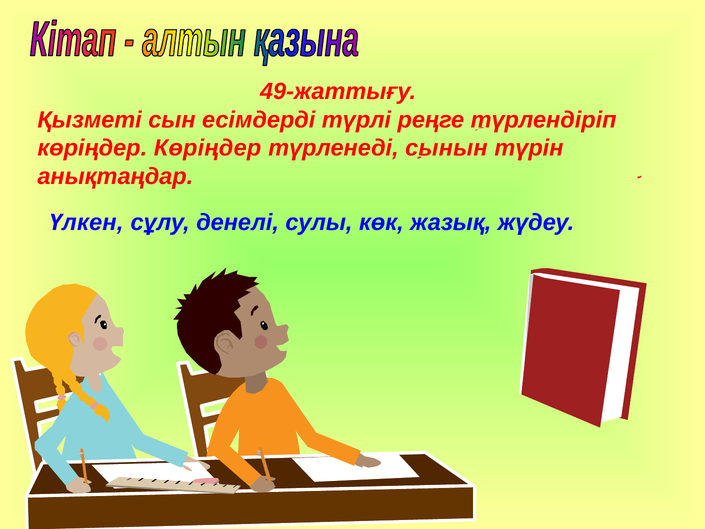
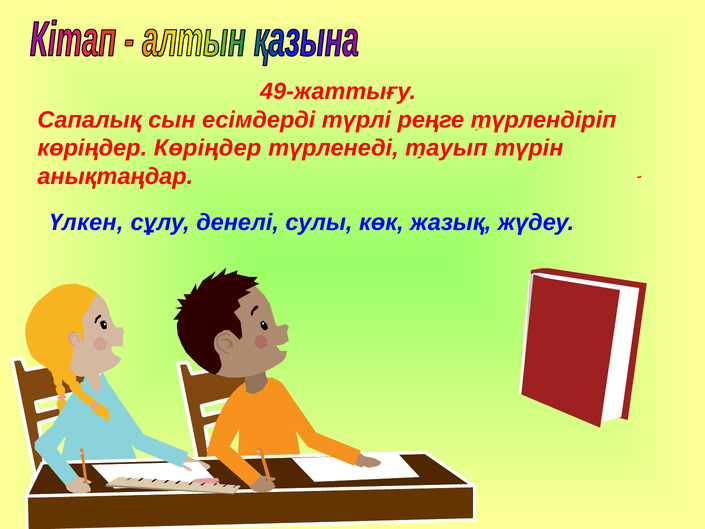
Қызметі: Қызметі -> Сапалық (90, 120)
сынын: сынын -> тауып (446, 148)
